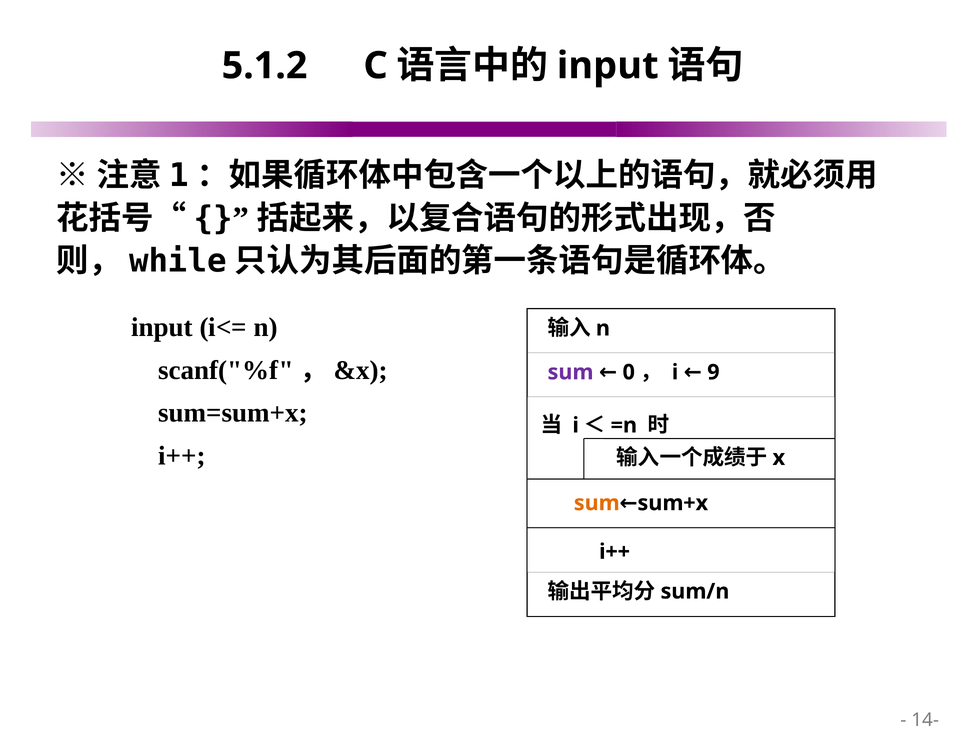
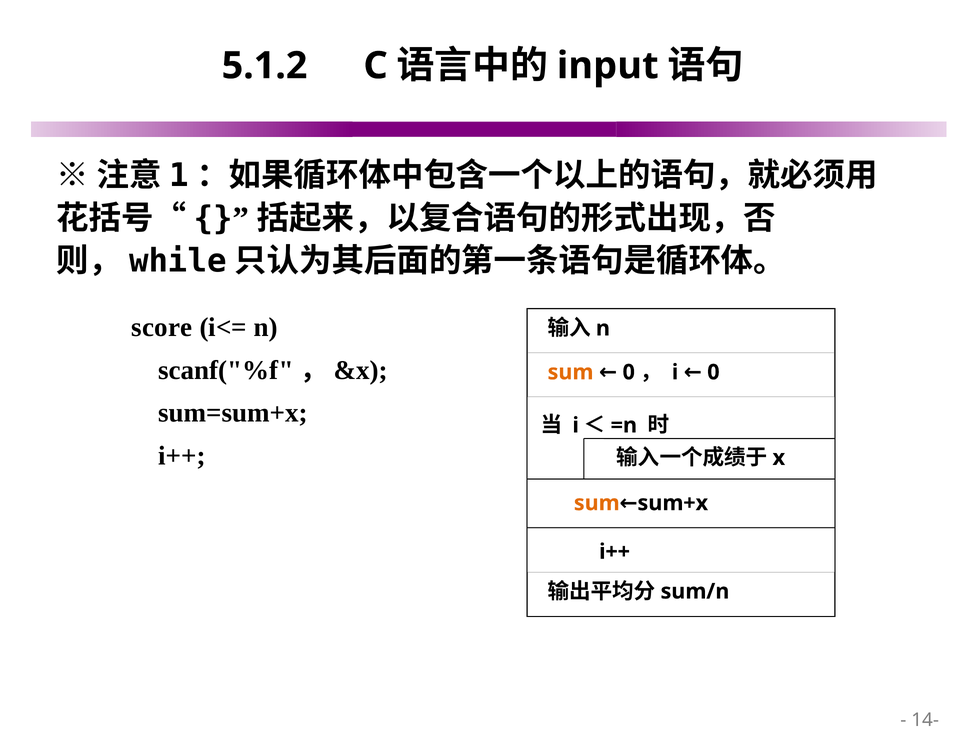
input: input -> score (162, 327)
i 9: 9 -> 0 (713, 372)
sum colour: purple -> orange (571, 372)
